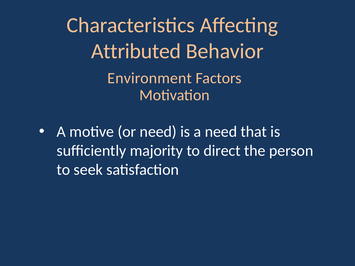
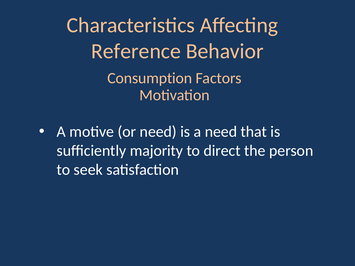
Attributed: Attributed -> Reference (136, 51)
Environment: Environment -> Consumption (150, 78)
